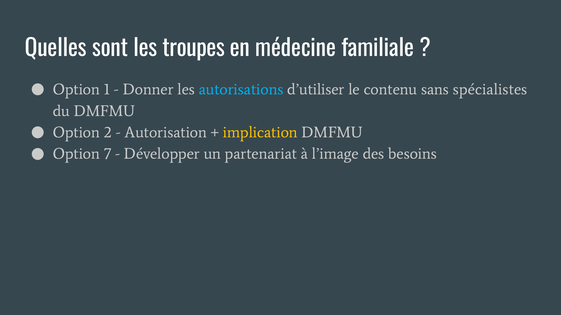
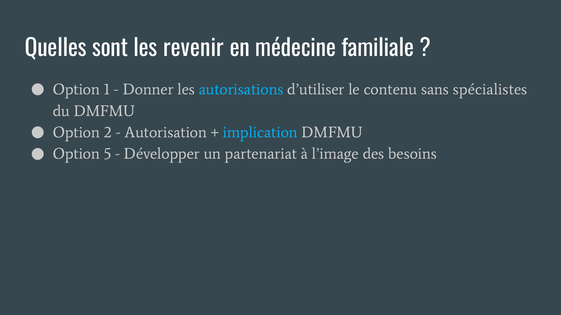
troupes: troupes -> revenir (193, 49)
implication colour: yellow -> light blue (260, 133)
7: 7 -> 5 (108, 154)
